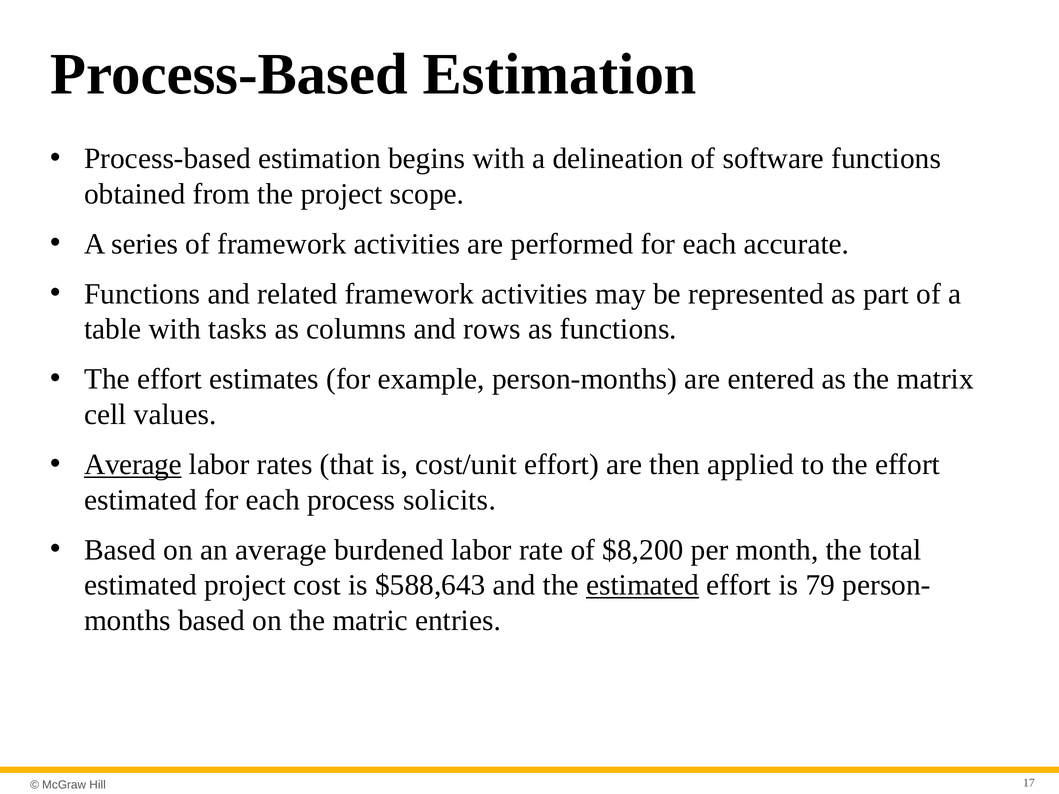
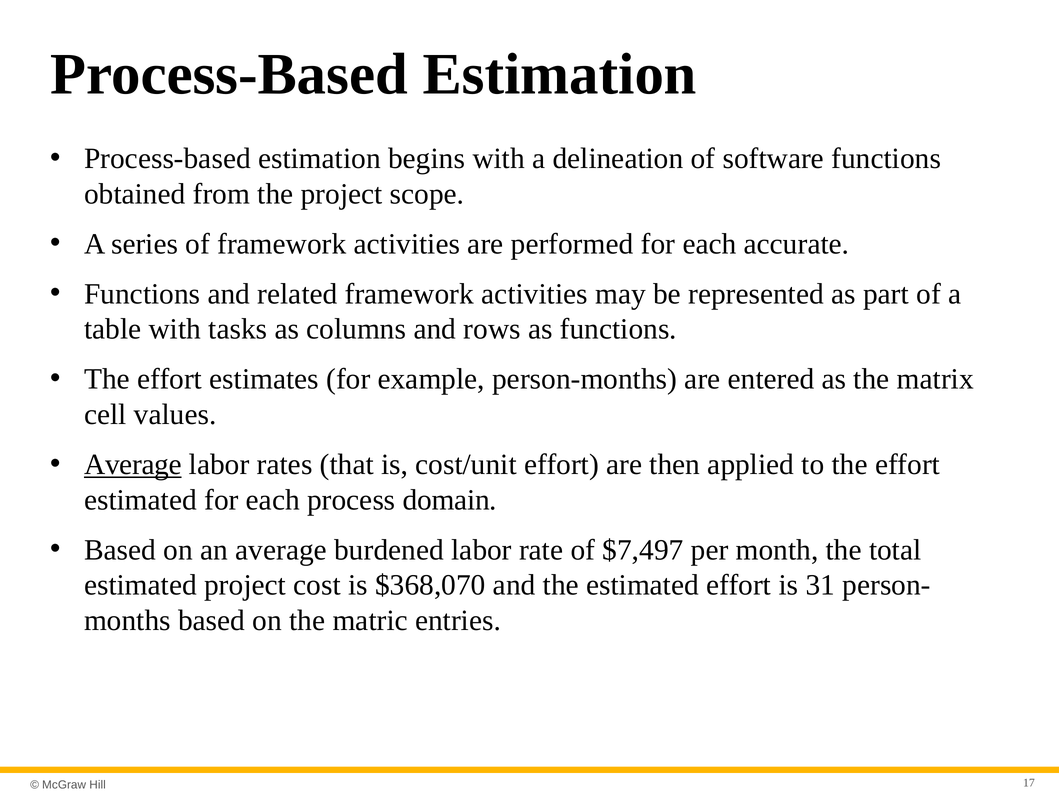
solicits: solicits -> domain (450, 500)
$8,200: $8,200 -> $7,497 (643, 550)
$588,643: $588,643 -> $368,070 (430, 585)
estimated underline: present -> none (643, 585)
79: 79 -> 31 (820, 585)
